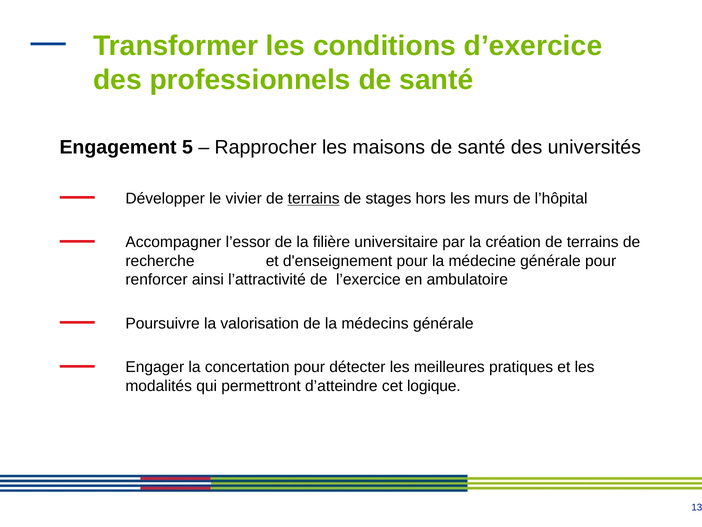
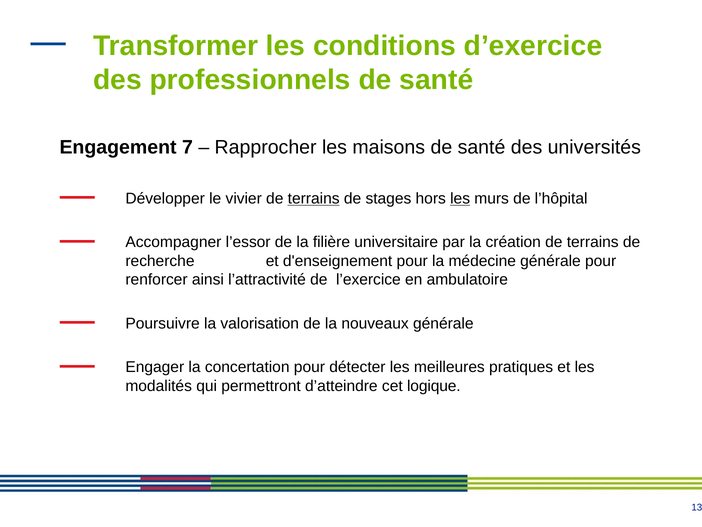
5: 5 -> 7 (187, 147)
les underline: none -> present (460, 198)
médecins: médecins -> nouveaux (375, 323)
